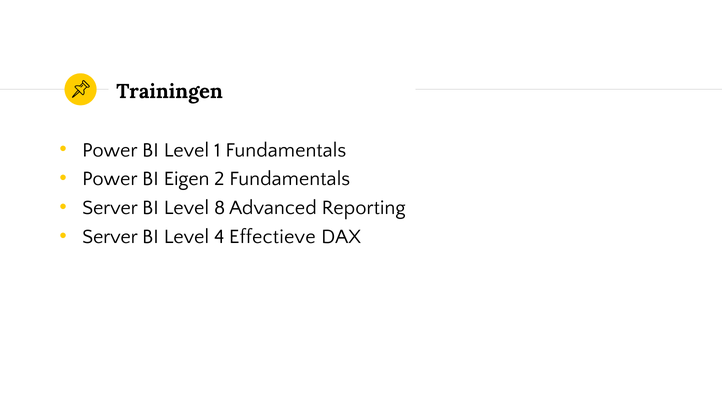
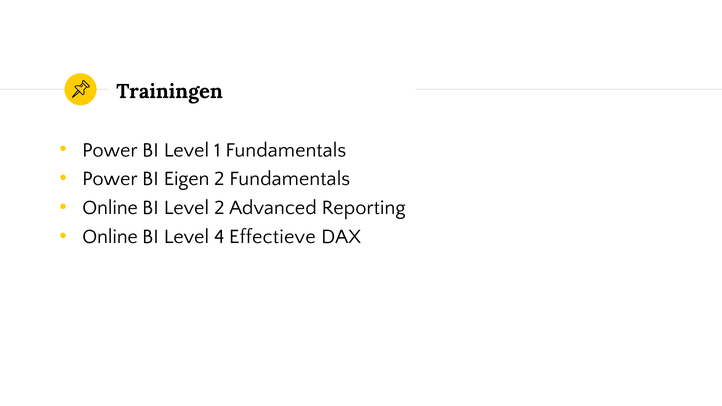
Server: Server -> Online (110, 208)
Level 8: 8 -> 2 (219, 208)
Server: Server -> Online (110, 237)
